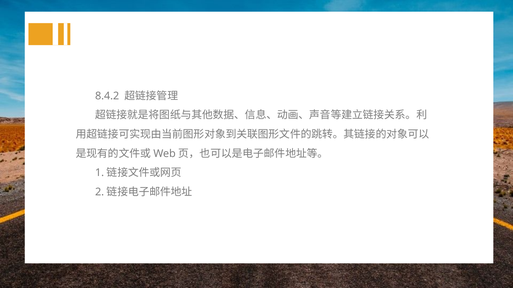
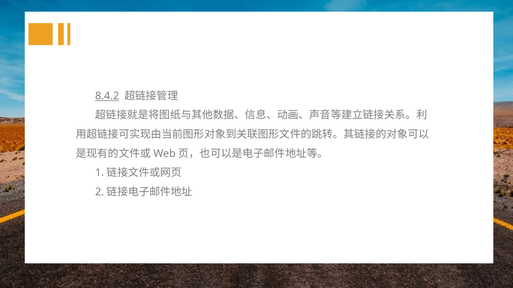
8.4.2 underline: none -> present (107, 96)
